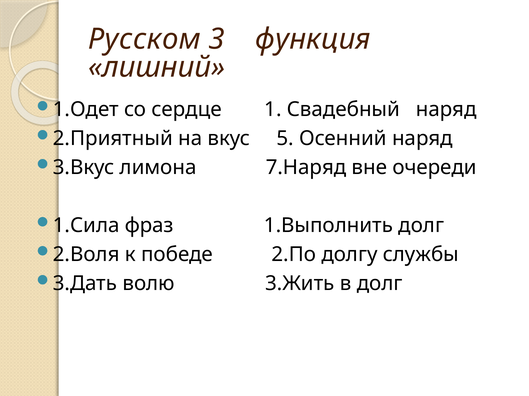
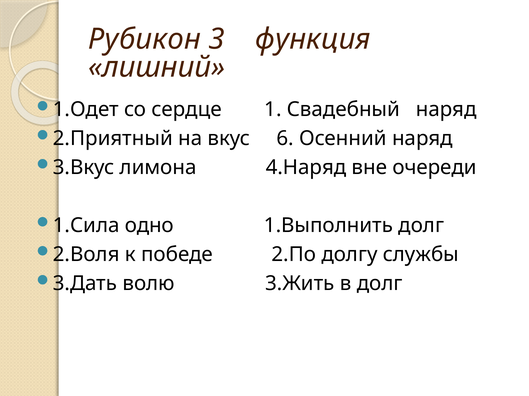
Русском: Русском -> Рубикон (145, 39)
5: 5 -> 6 (285, 139)
7.Наряд: 7.Наряд -> 4.Наряд (306, 168)
фраз: фраз -> одно (149, 226)
